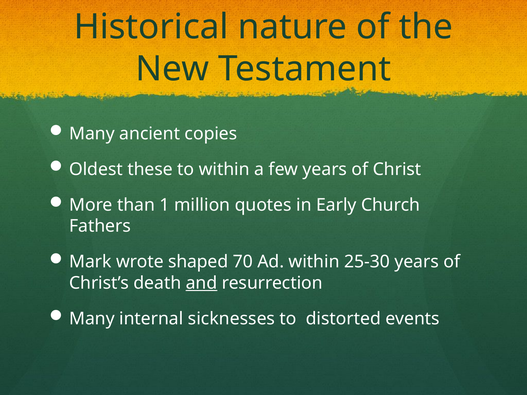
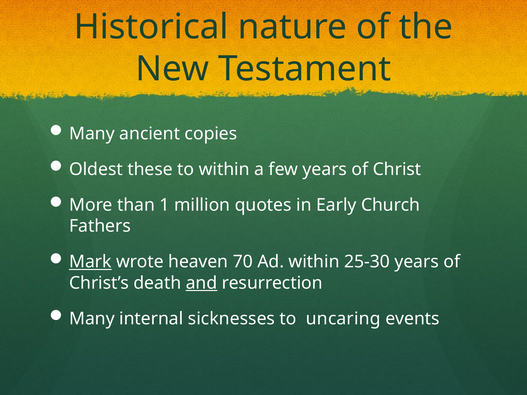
Mark underline: none -> present (90, 262)
shaped: shaped -> heaven (198, 262)
distorted: distorted -> uncaring (343, 319)
